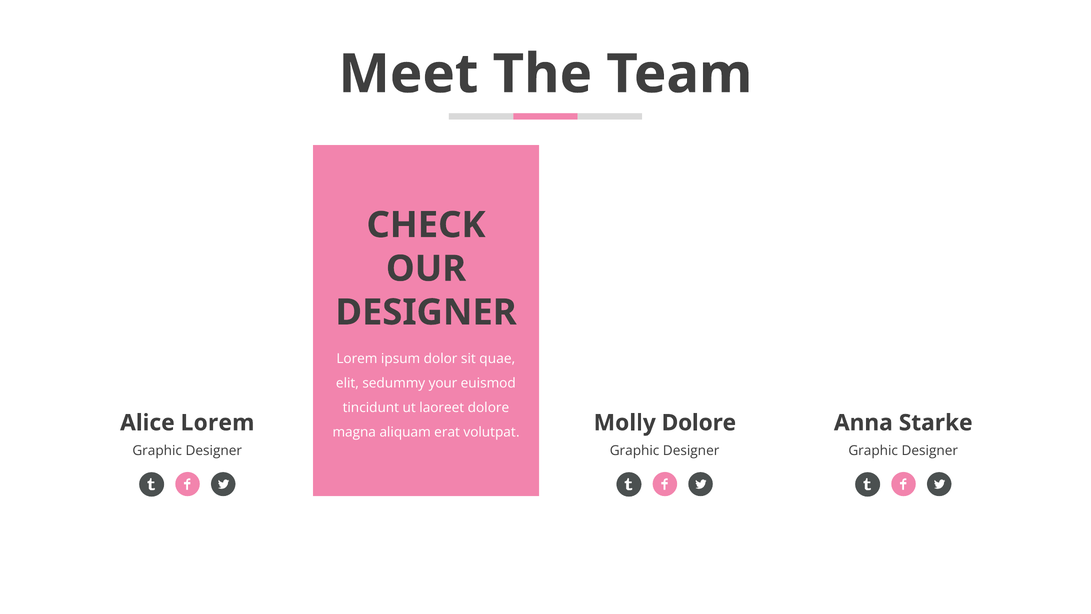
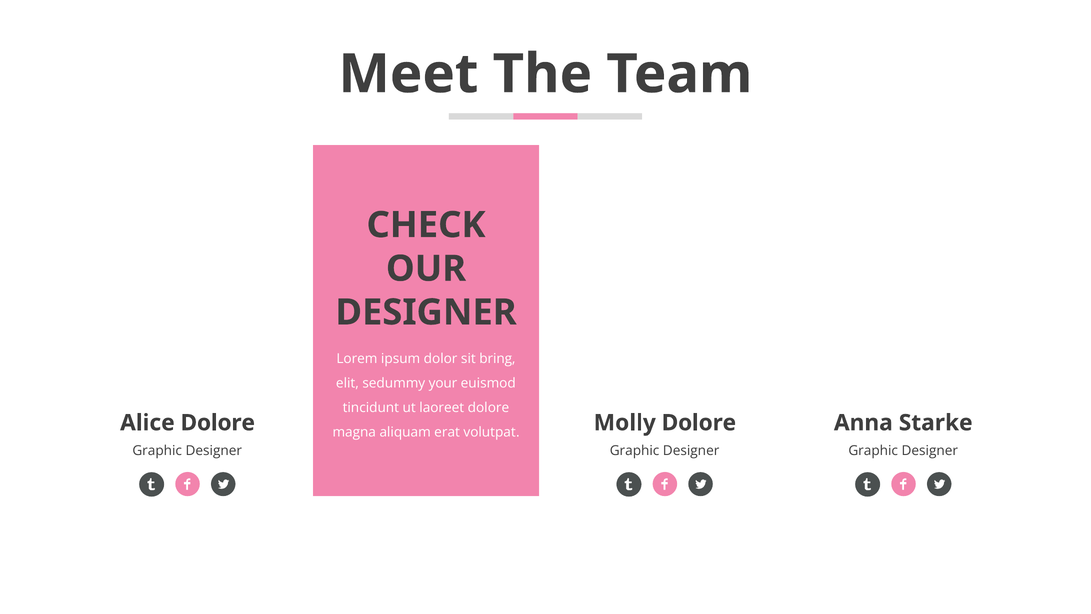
quae: quae -> bring (497, 358)
Alice Lorem: Lorem -> Dolore (218, 423)
